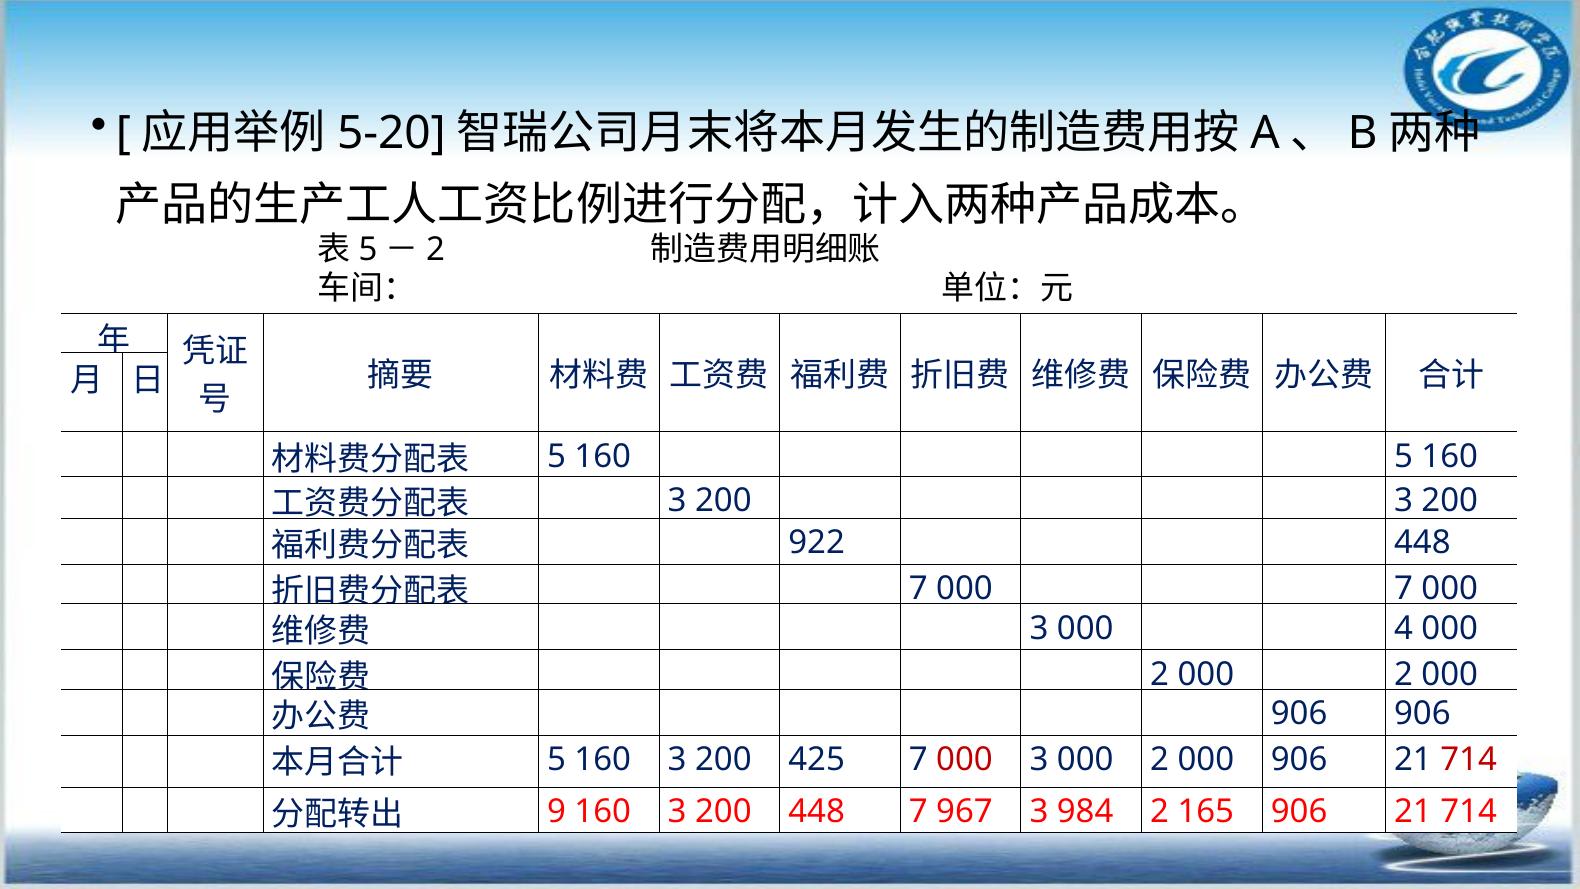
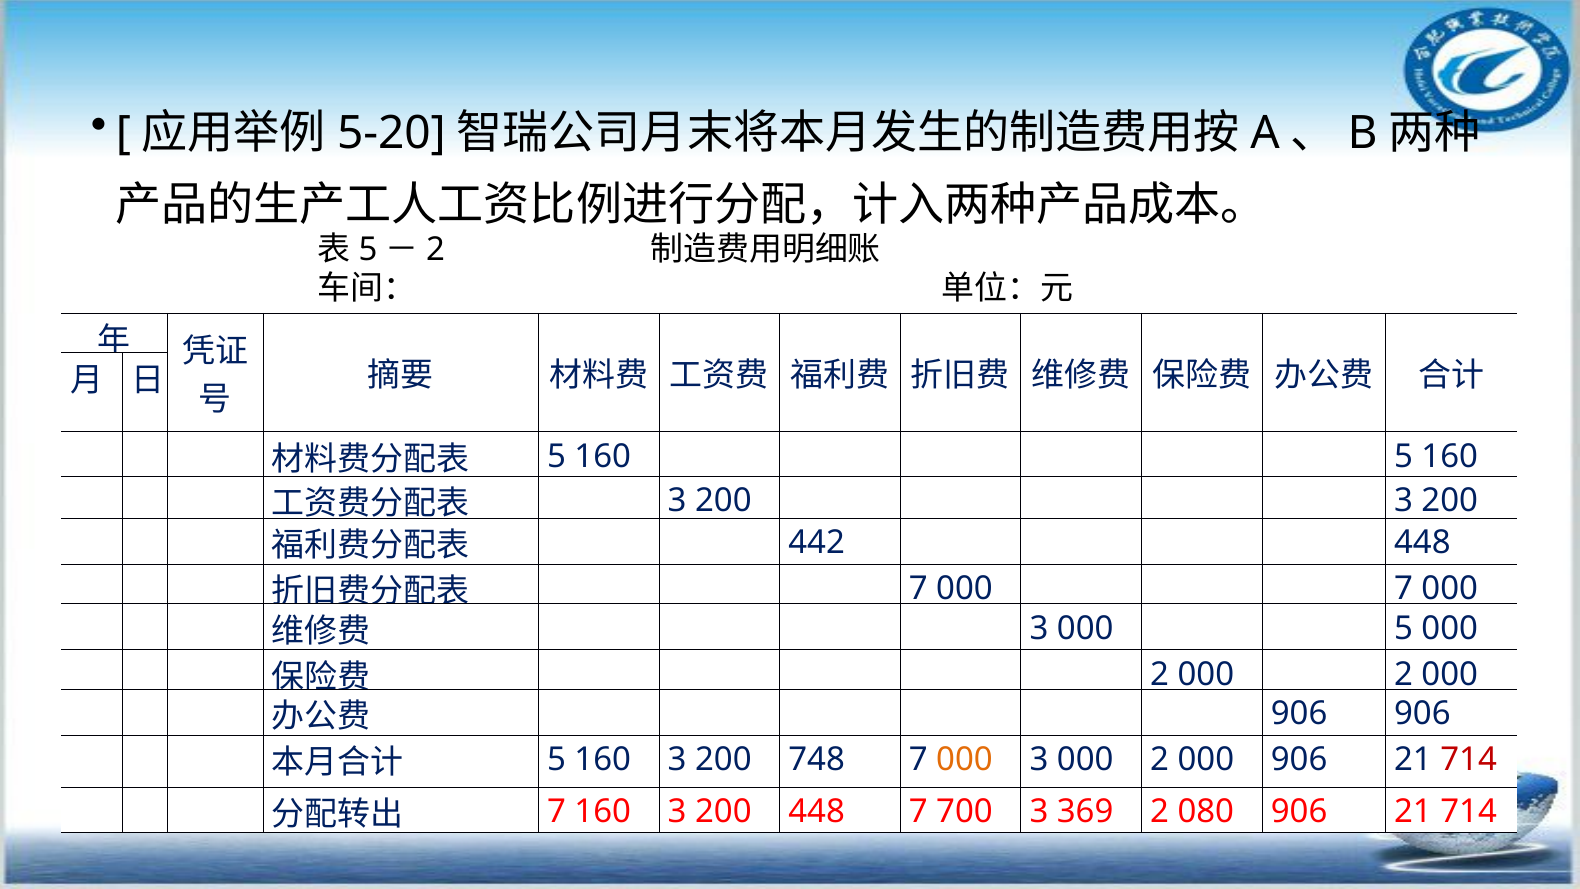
922: 922 -> 442 (817, 543)
000 4: 4 -> 5 (1404, 628)
425: 425 -> 748 (817, 760)
000 colour: red -> orange (964, 760)
9: 9 -> 7 (557, 811)
967: 967 -> 700 (964, 811)
984: 984 -> 369 (1085, 811)
165: 165 -> 080 (1206, 811)
